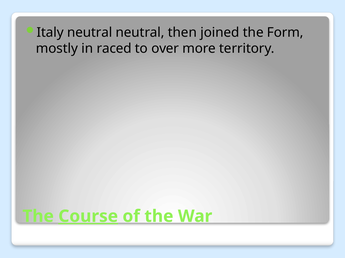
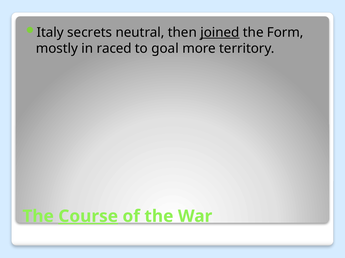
Italy neutral: neutral -> secrets (90, 32)
joined underline: none -> present (220, 32)
over: over -> goal (165, 49)
